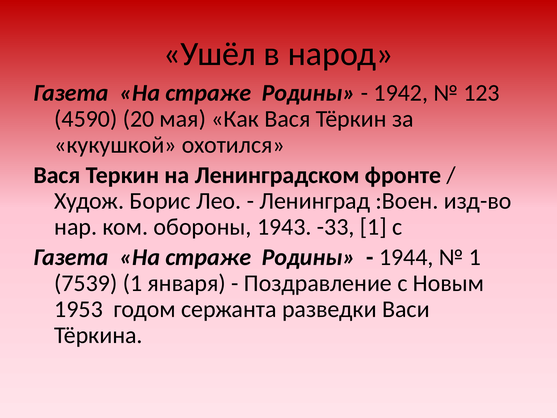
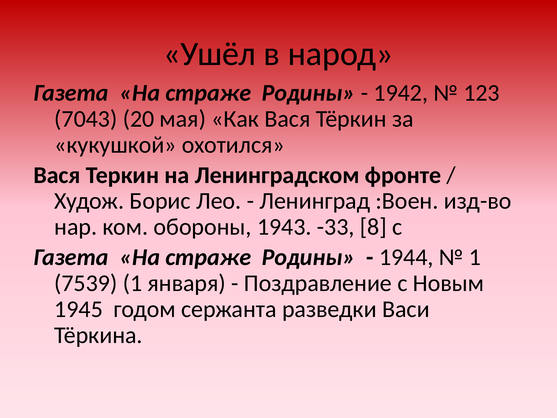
4590: 4590 -> 7043 (86, 119)
-33 1: 1 -> 8 (373, 227)
1953: 1953 -> 1945 (79, 309)
